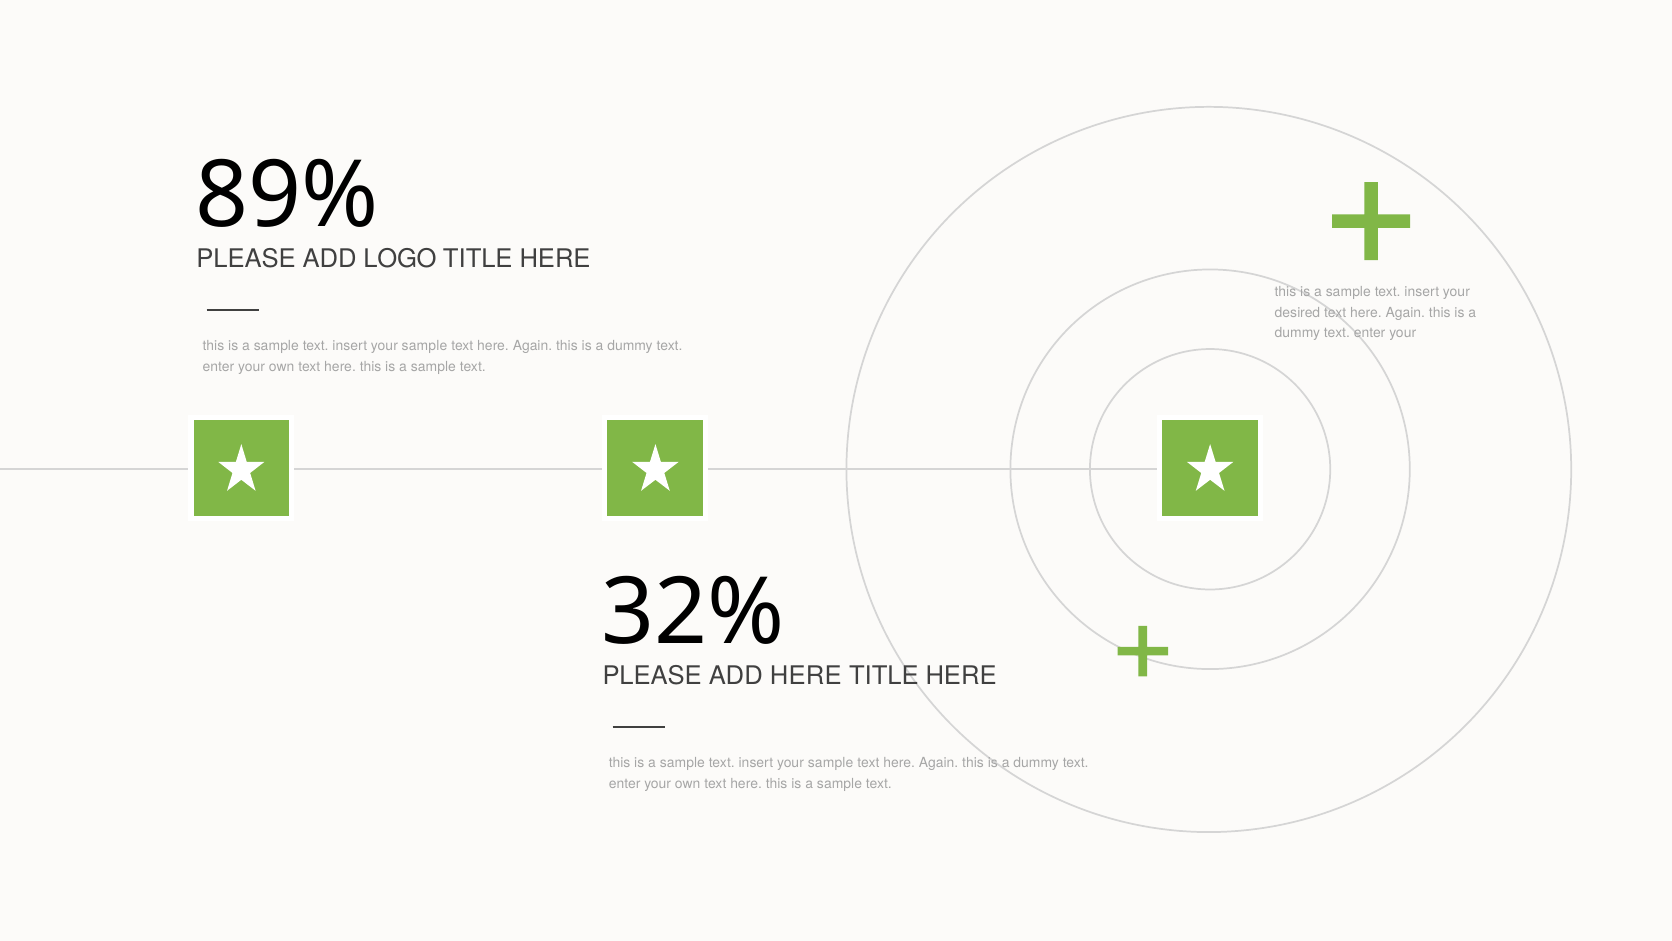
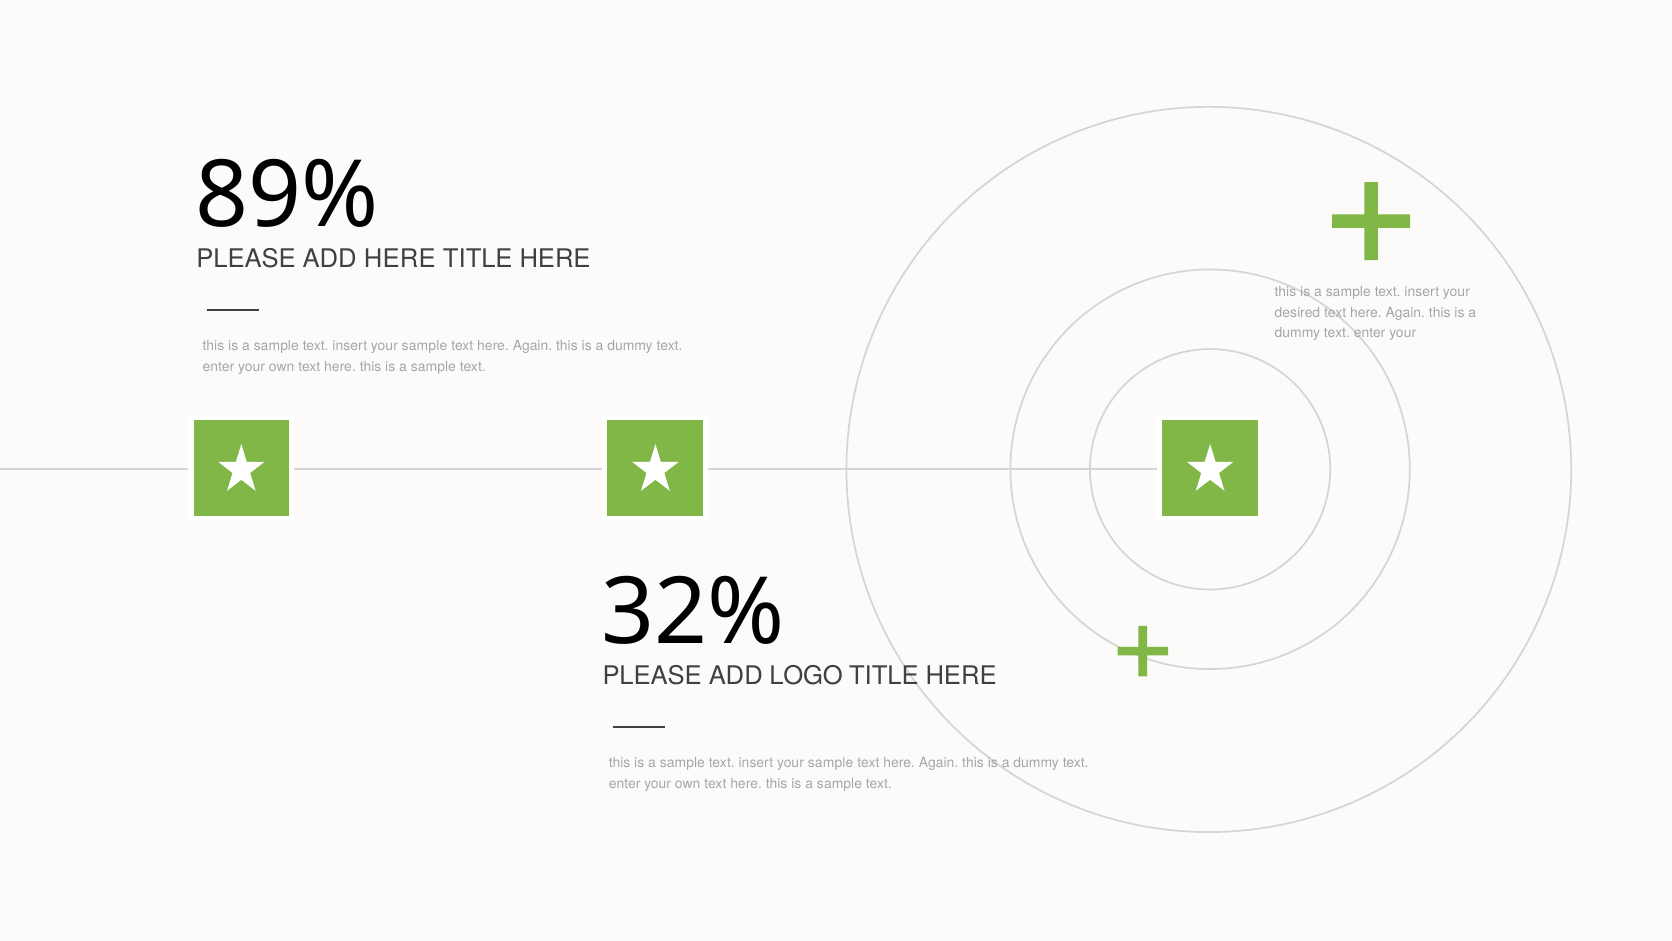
LOGO: LOGO -> HERE (400, 259)
HERE: HERE -> LOGO (806, 675)
